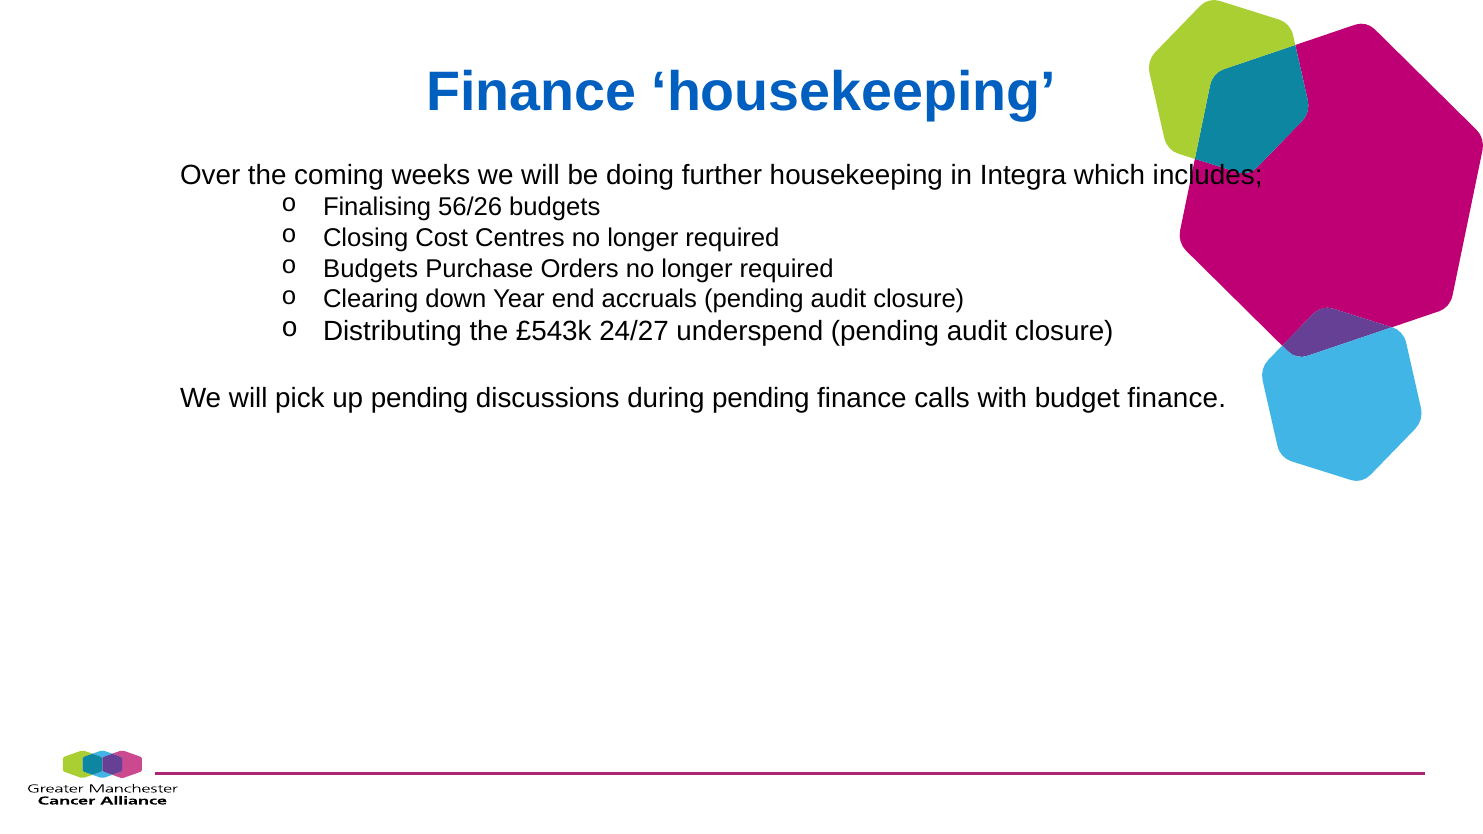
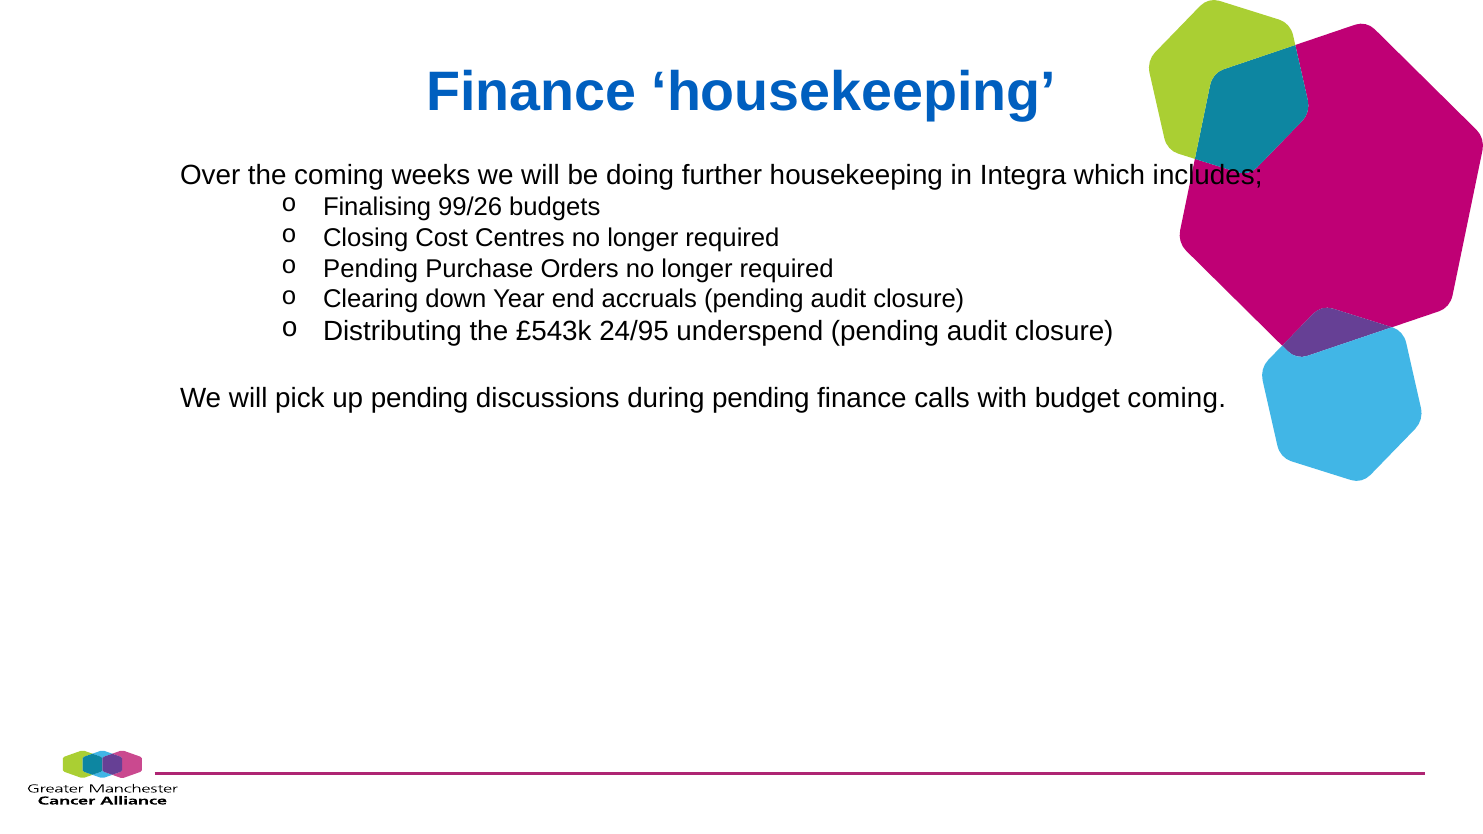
56/26: 56/26 -> 99/26 (470, 207)
Budgets: Budgets -> Pending (371, 269)
24/27: 24/27 -> 24/95 (634, 332)
budget finance: finance -> coming (1177, 398)
